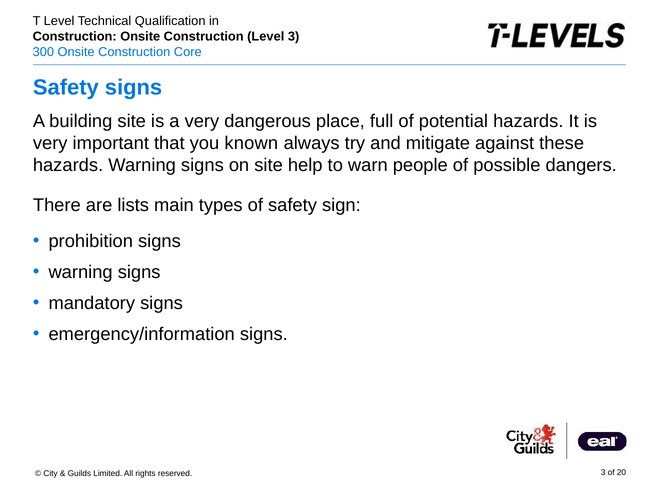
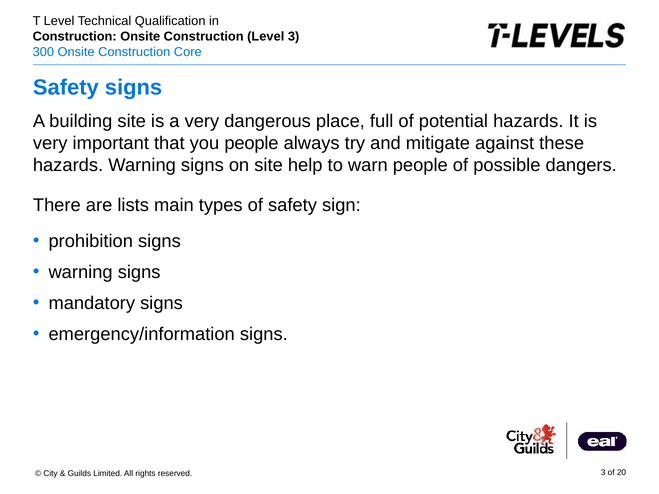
you known: known -> people (251, 143)
